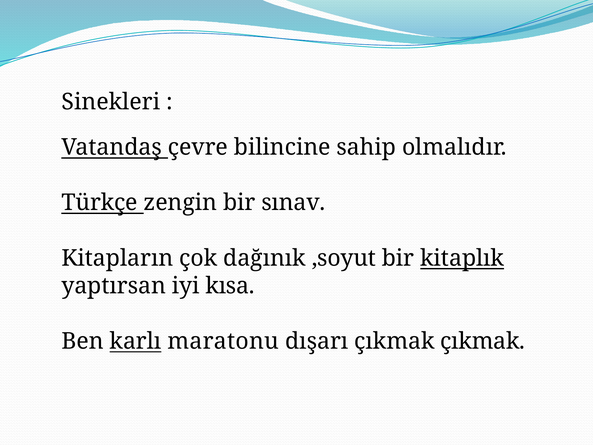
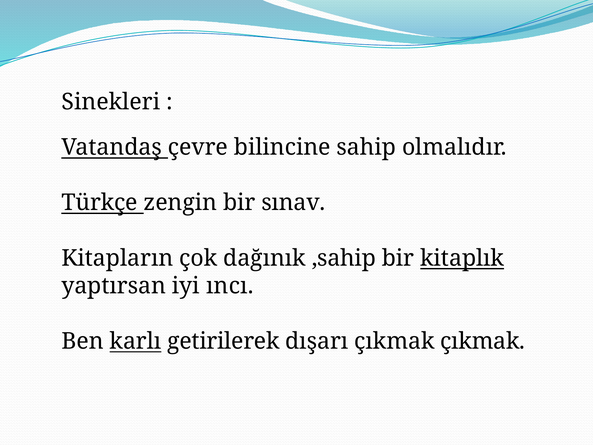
,soyut: ,soyut -> ,sahip (344, 258)
kısa: kısa -> ıncı (230, 286)
maratonu: maratonu -> getirilerek (223, 341)
